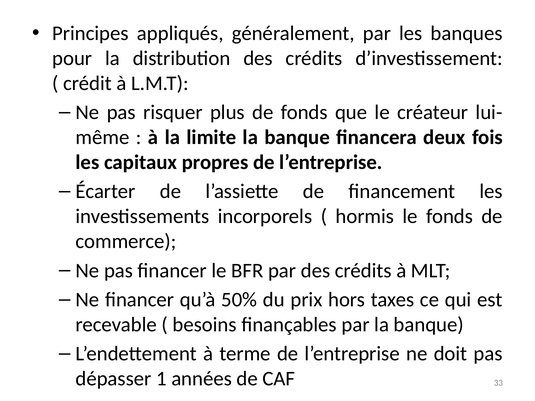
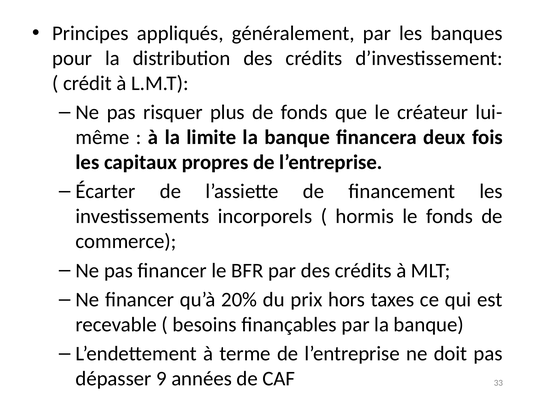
50%: 50% -> 20% (239, 300)
1: 1 -> 9 (161, 379)
